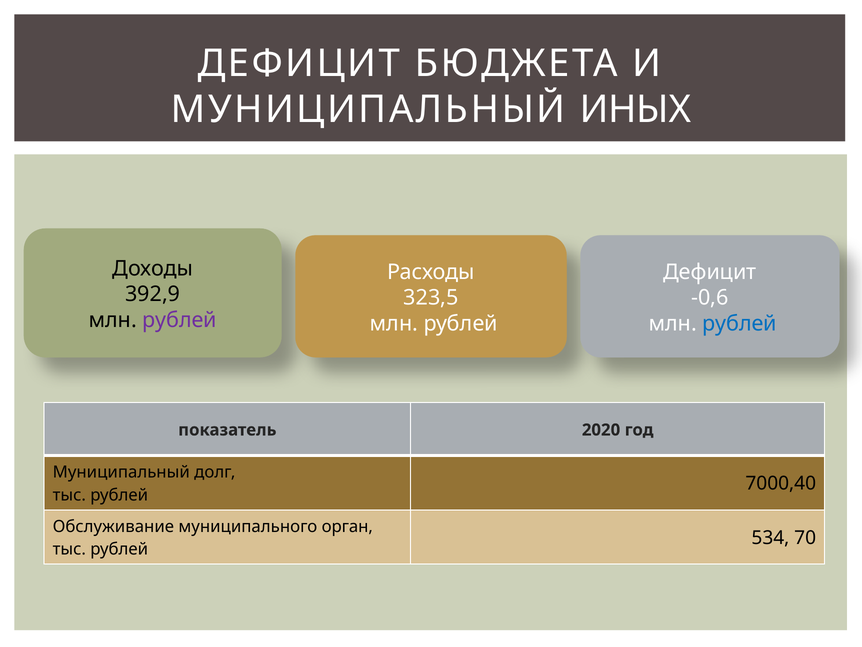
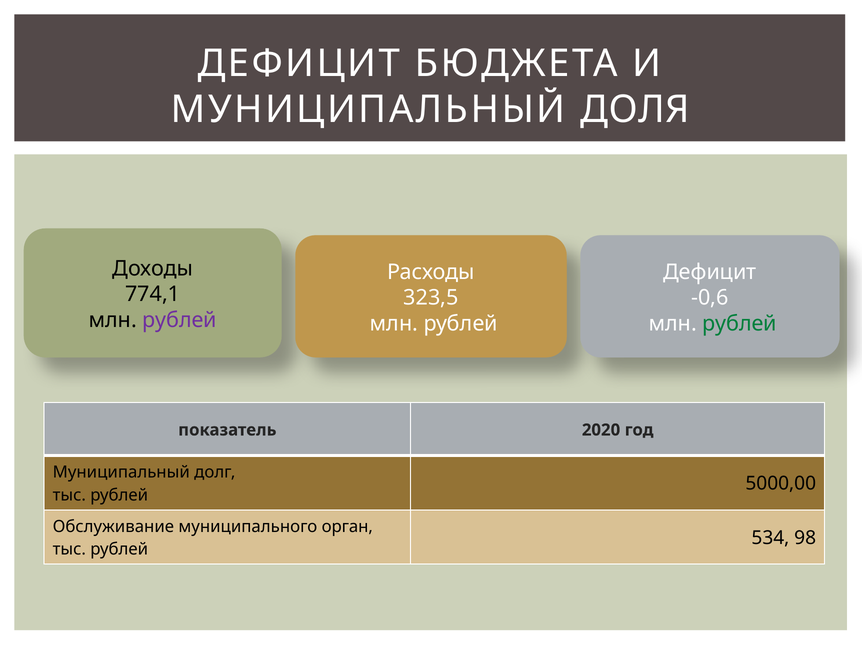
ИНЫХ: ИНЫХ -> ДОЛЯ (635, 110)
392,9: 392,9 -> 774,1 (153, 294)
рублей colour: blue -> green (740, 323)
7000,40: 7000,40 -> 5000,00 (781, 483)
70: 70 -> 98 (805, 538)
